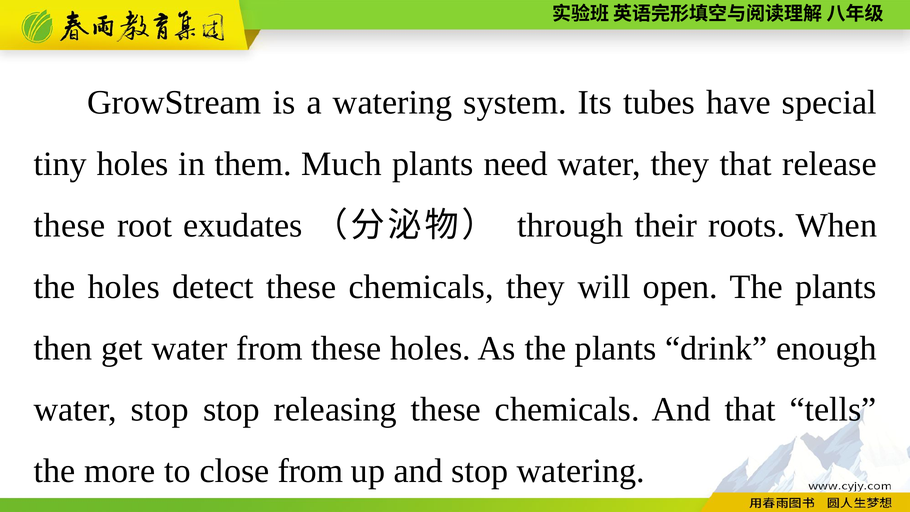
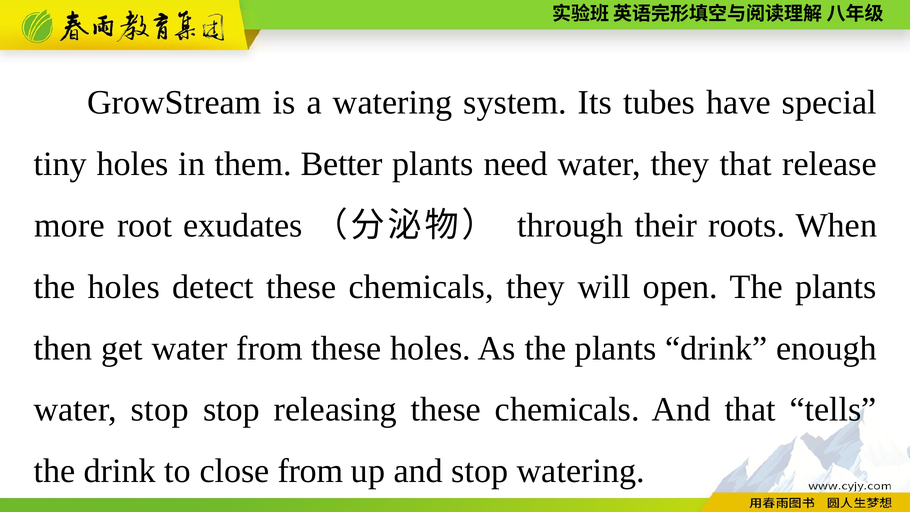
Much: Much -> Better (342, 164)
these: these -> more (70, 225)
the more: more -> drink (120, 471)
